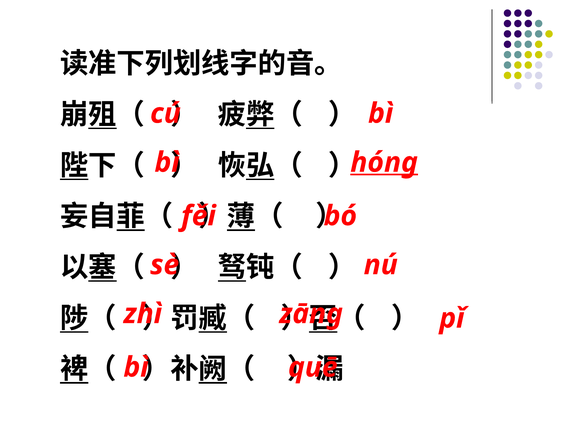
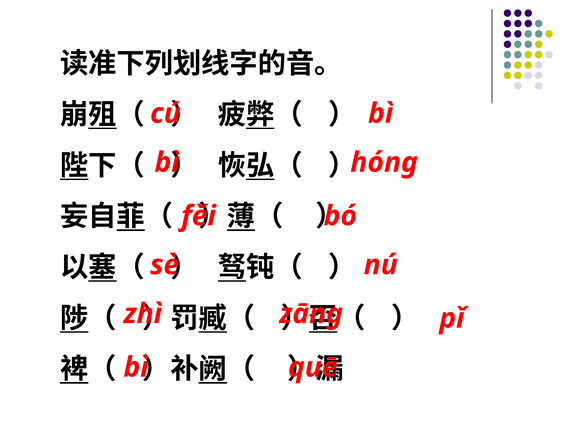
hóng underline: present -> none (384, 162)
